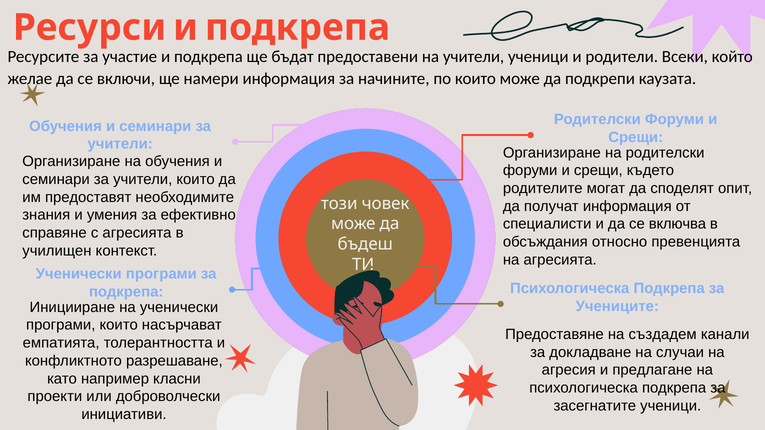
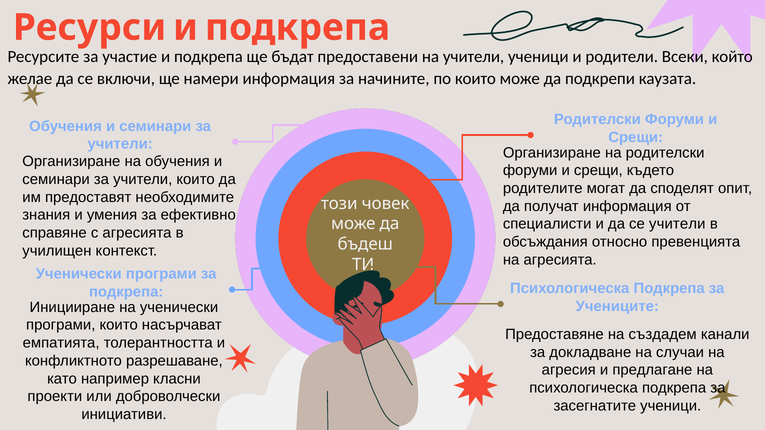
се включва: включва -> учители (677, 224)
